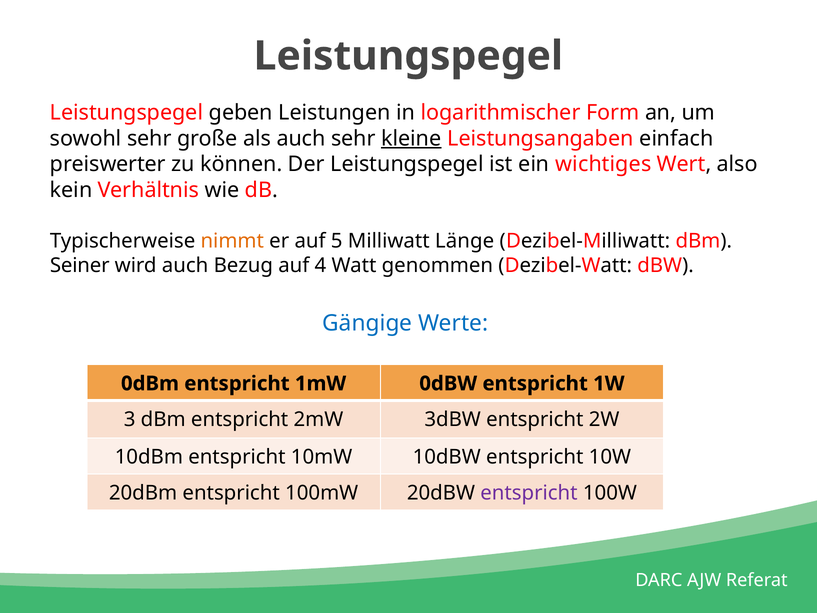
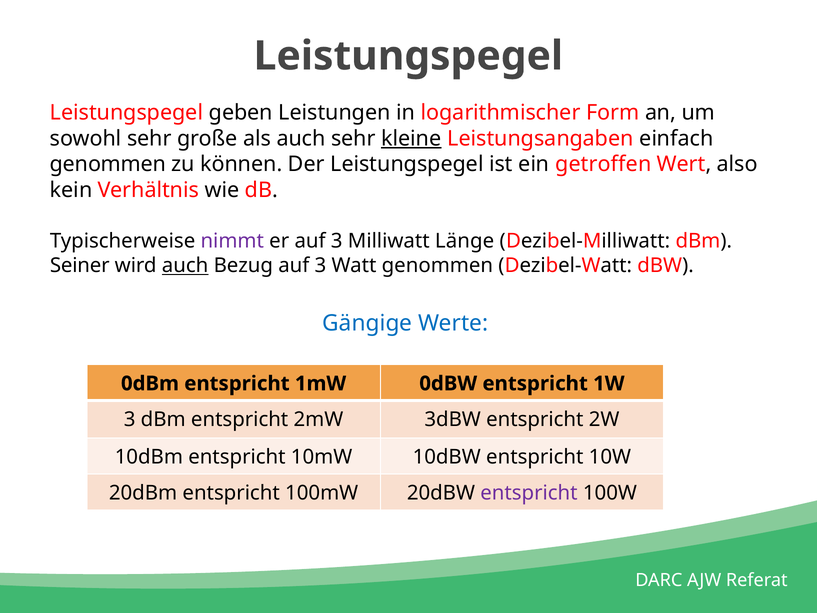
preiswerter: preiswerter -> genommen (108, 164)
wichtiges: wichtiges -> getroffen (603, 164)
nimmt colour: orange -> purple (232, 241)
er auf 5: 5 -> 3 (337, 241)
auch underline: none -> present (185, 265)
Bezug auf 4: 4 -> 3 (320, 265)
